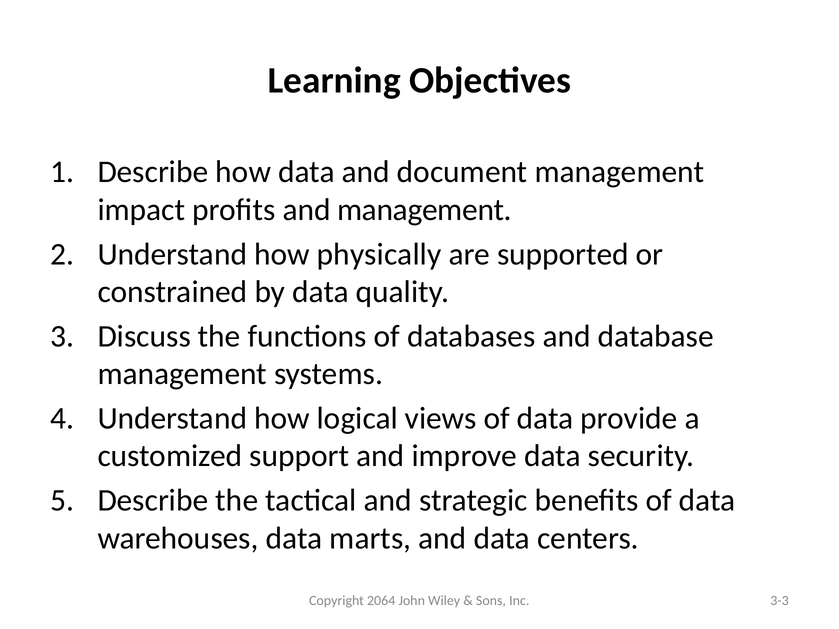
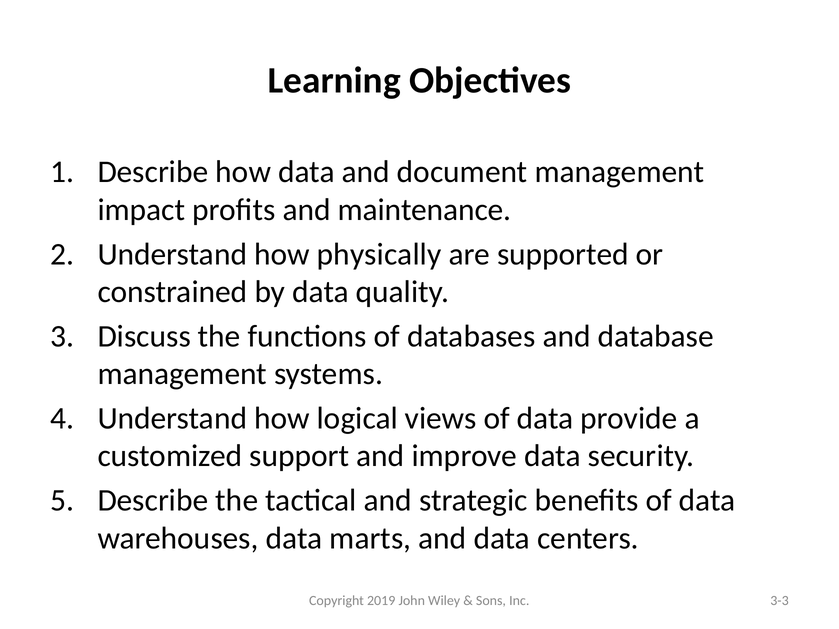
and management: management -> maintenance (424, 210)
2064: 2064 -> 2019 (381, 601)
